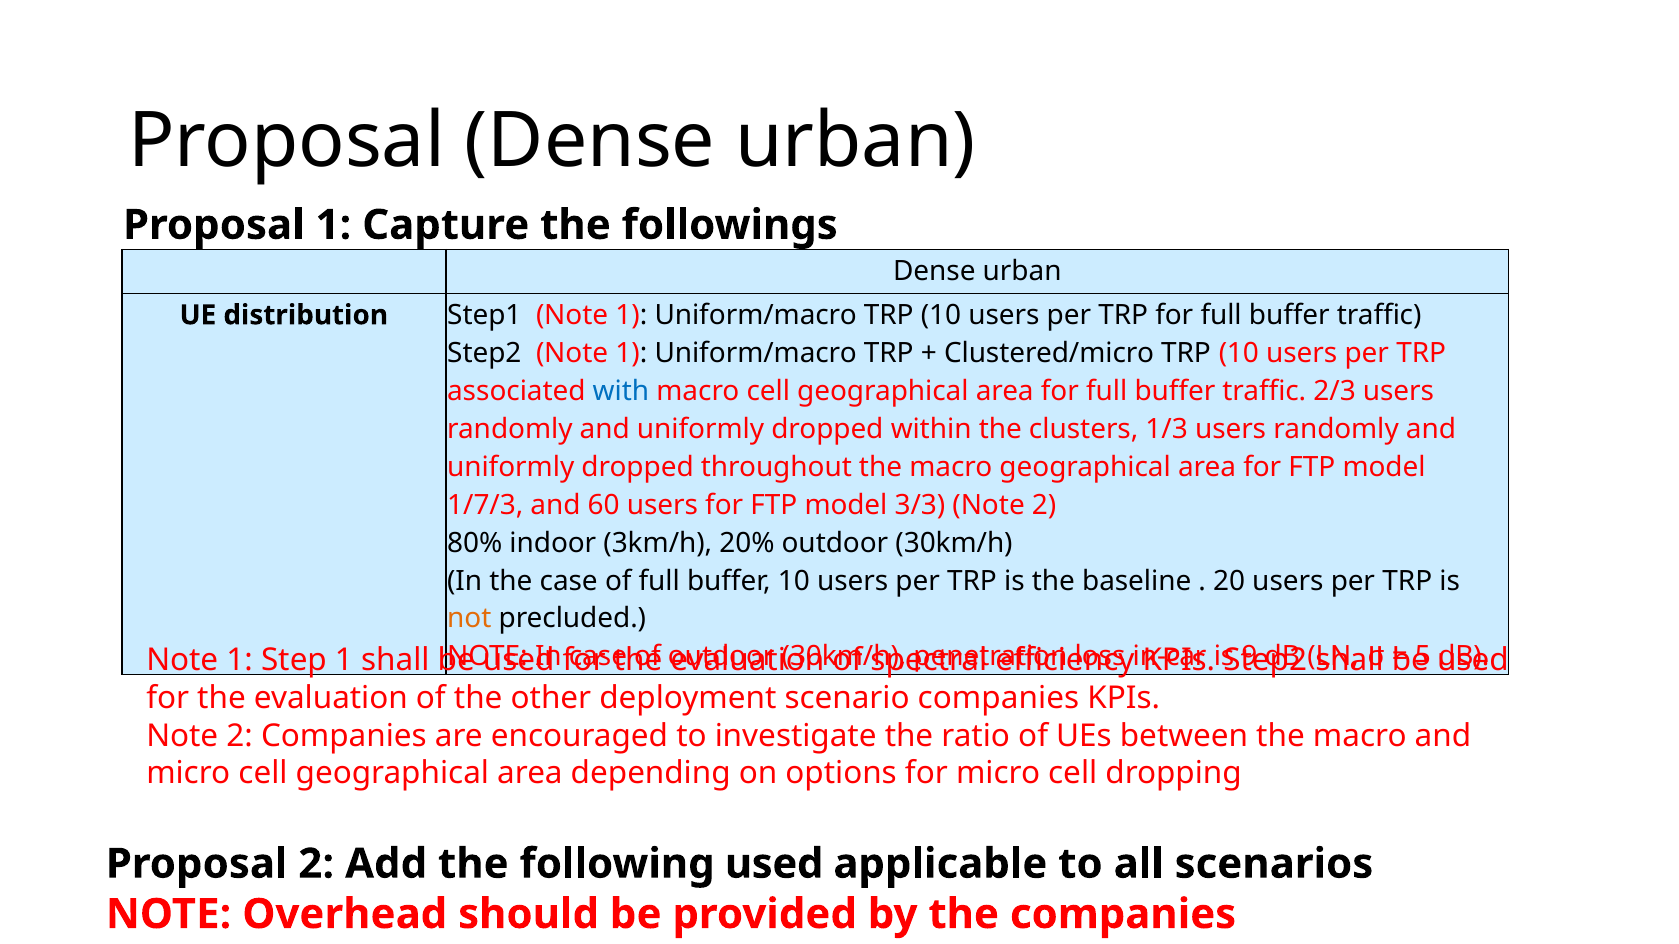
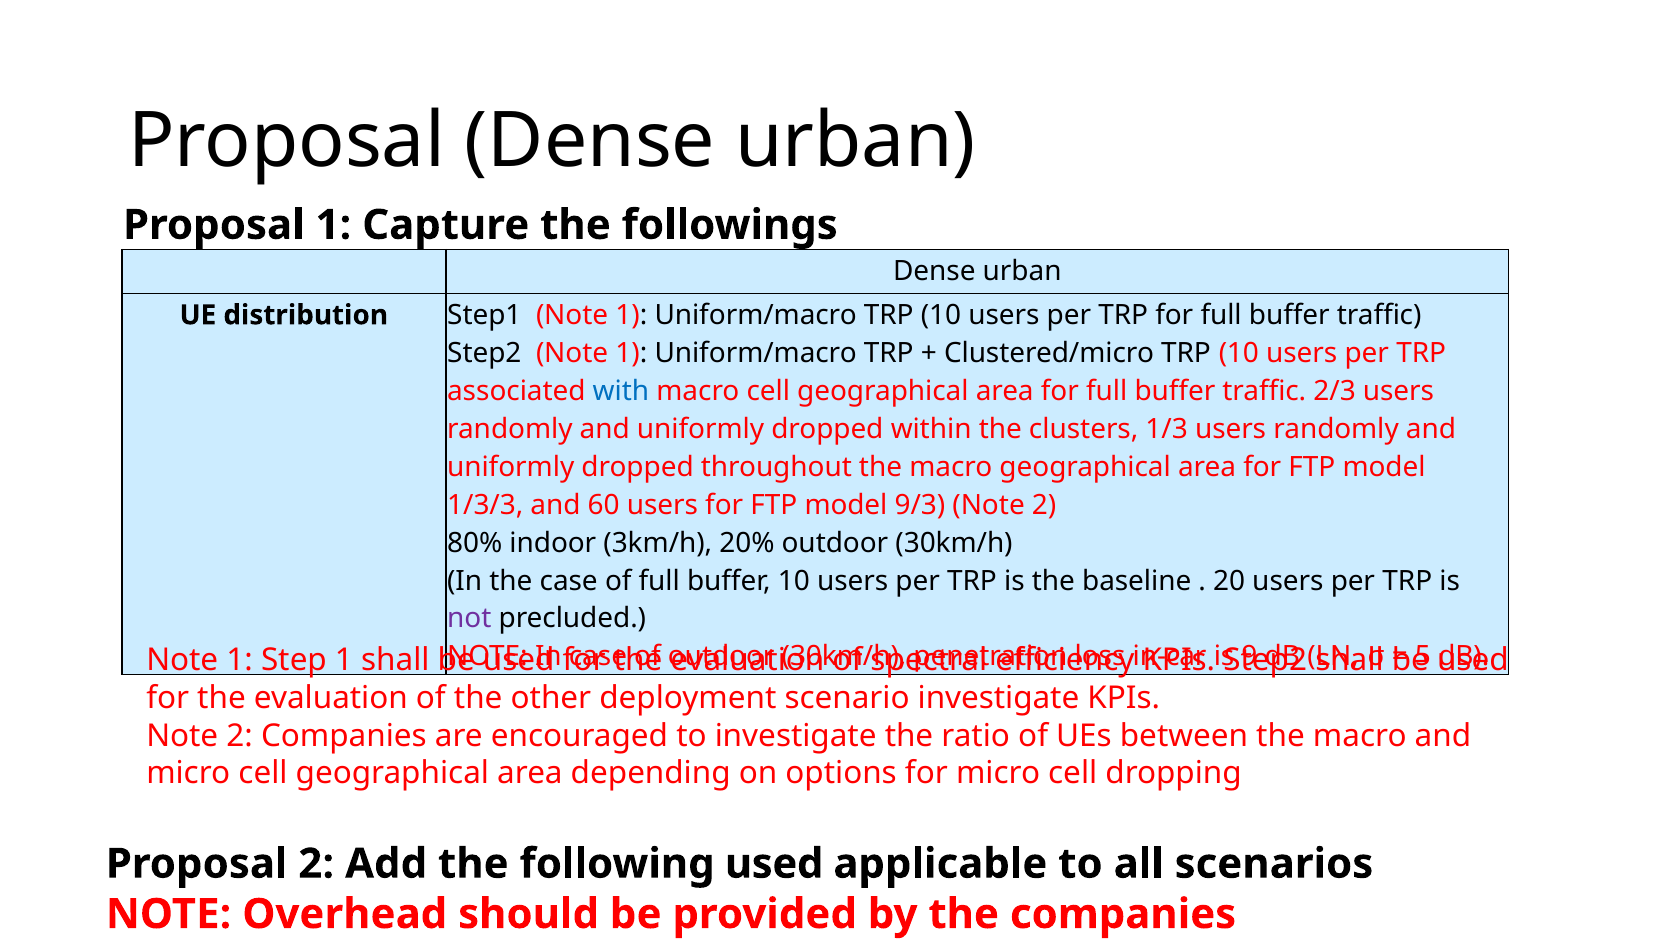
1/7/3: 1/7/3 -> 1/3/3 (485, 505)
3/3: 3/3 -> 9/3 (920, 505)
not colour: orange -> purple (469, 619)
scenario companies: companies -> investigate (999, 698)
